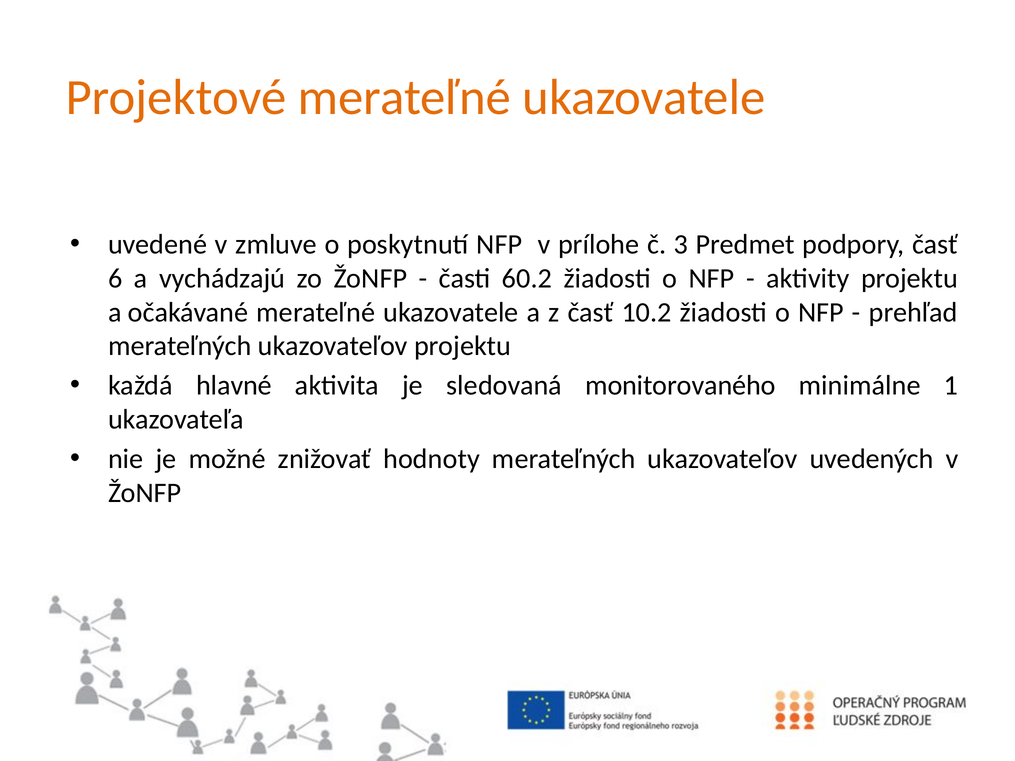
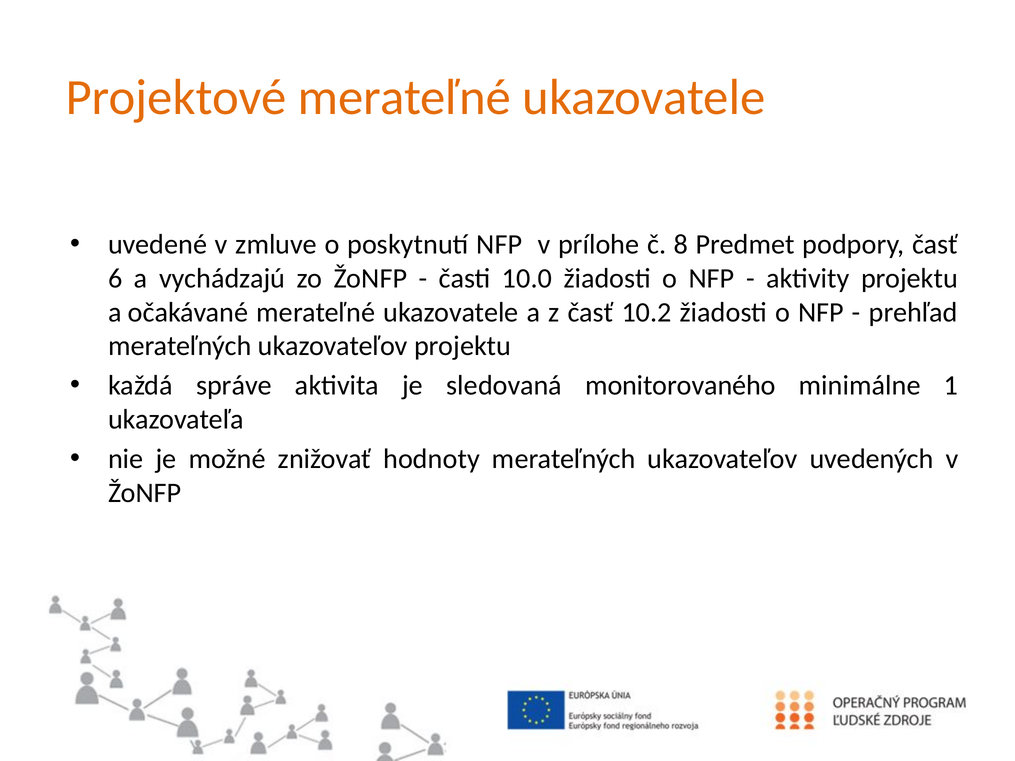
3: 3 -> 8 (681, 245)
60.2: 60.2 -> 10.0 (527, 279)
hlavné: hlavné -> správe (234, 386)
